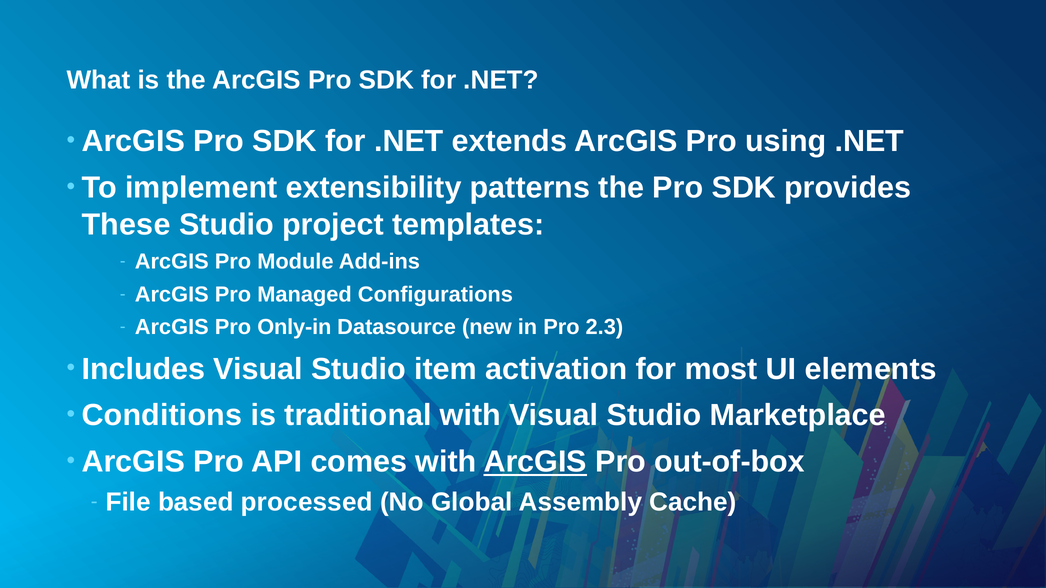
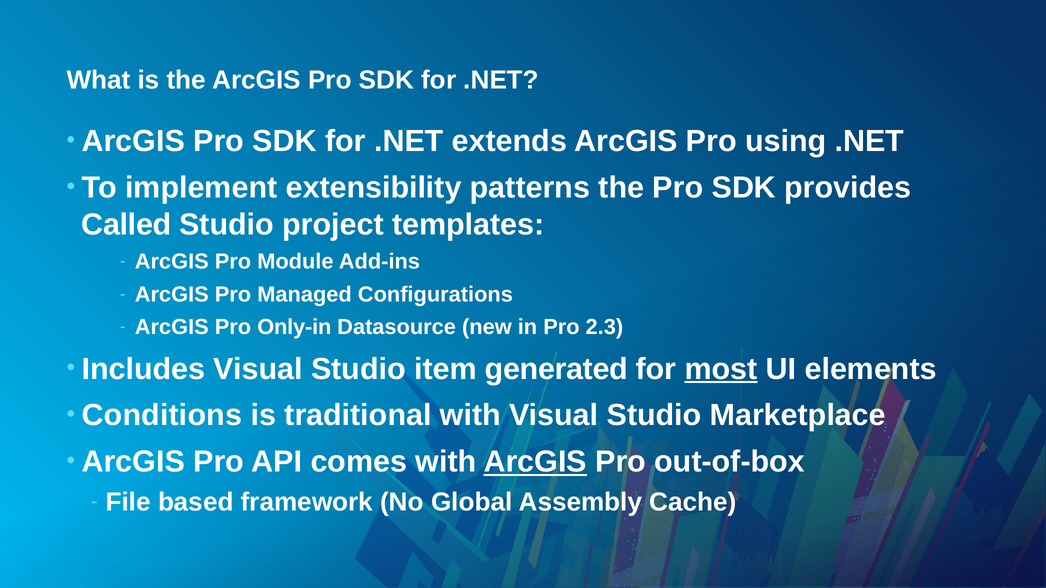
These: These -> Called (126, 225)
activation: activation -> generated (556, 369)
most underline: none -> present (721, 369)
processed: processed -> framework (307, 502)
